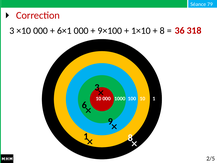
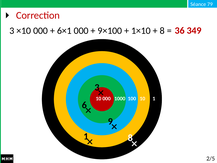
318: 318 -> 349 (194, 31)
